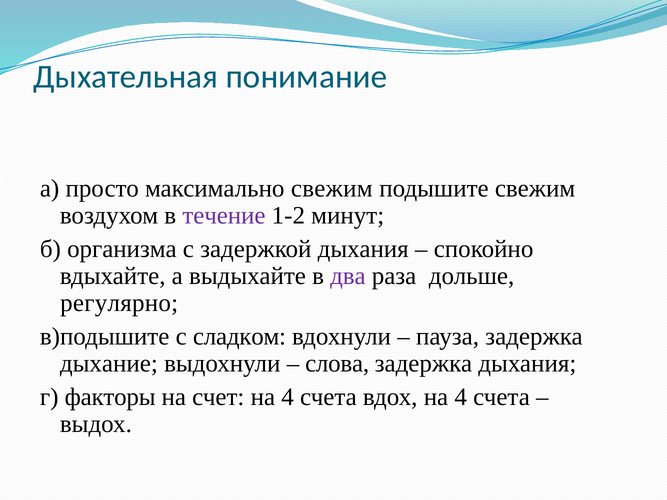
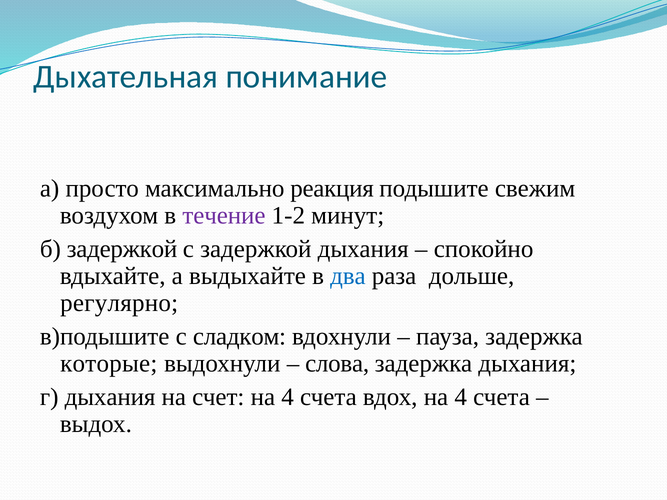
максимально свежим: свежим -> реакция (332, 189)
б организма: организма -> задержкой (122, 249)
два colour: purple -> blue (348, 276)
дыхание: дыхание -> которые (109, 364)
г факторы: факторы -> дыхания (110, 397)
